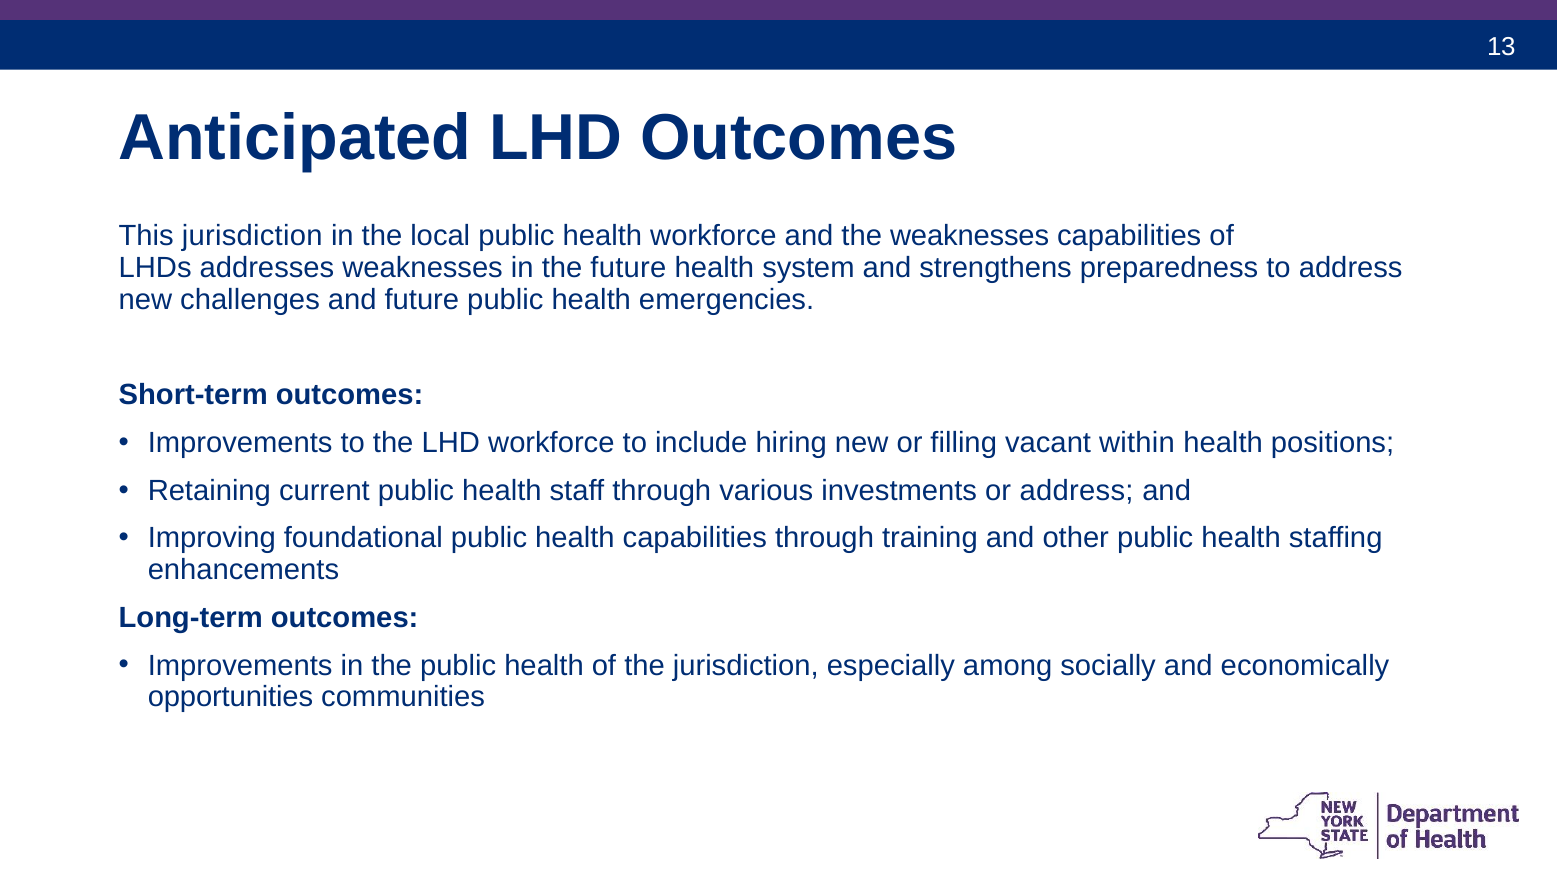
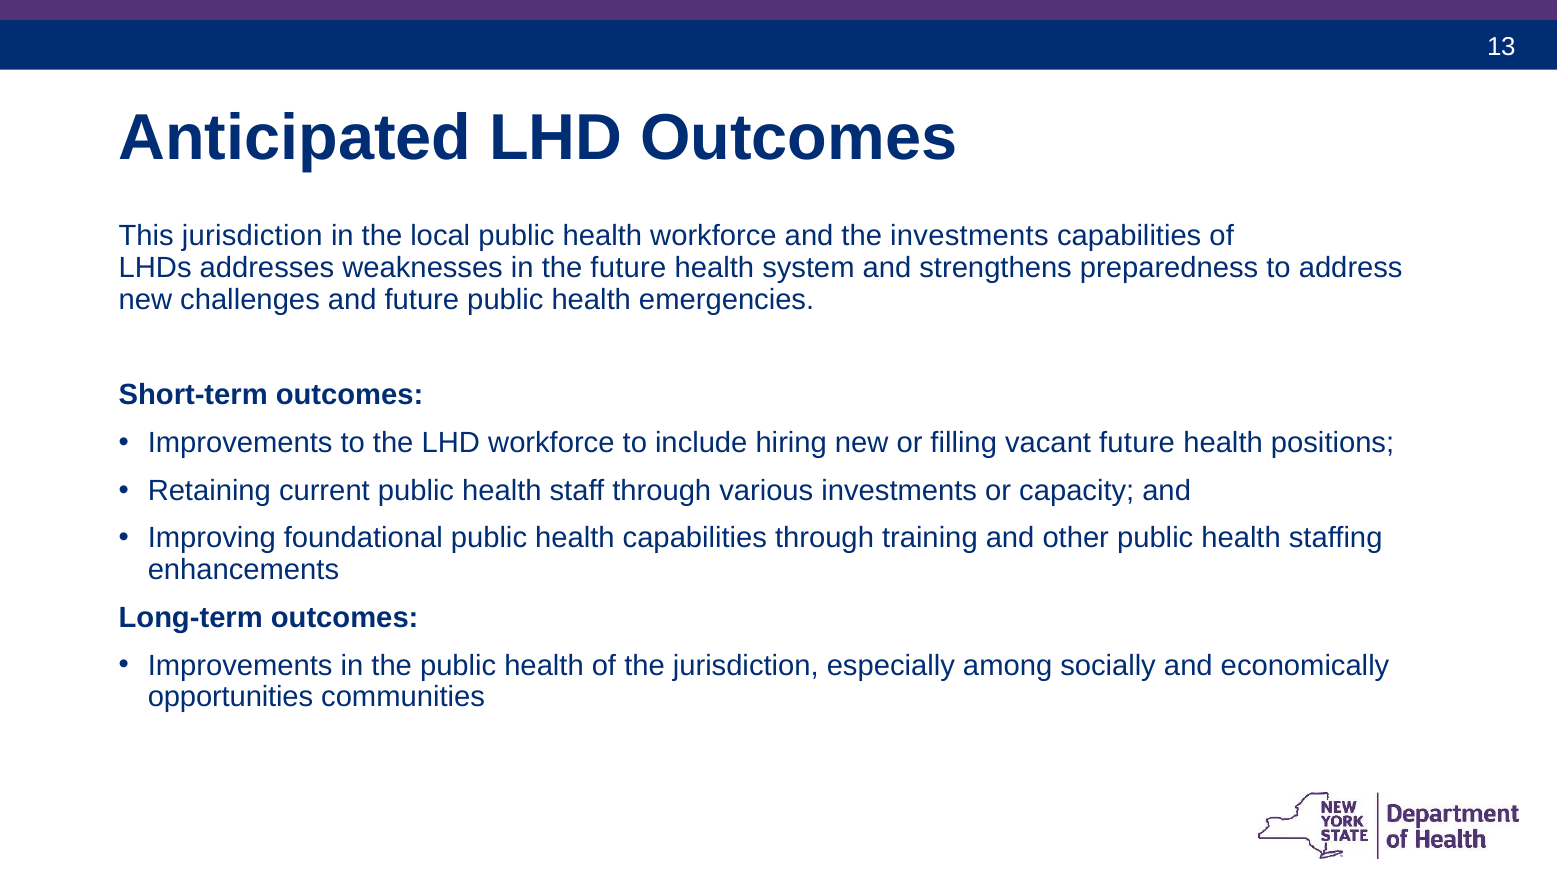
the weaknesses: weaknesses -> investments (969, 236)
vacant within: within -> future (1137, 443)
or address: address -> capacity (1077, 490)
